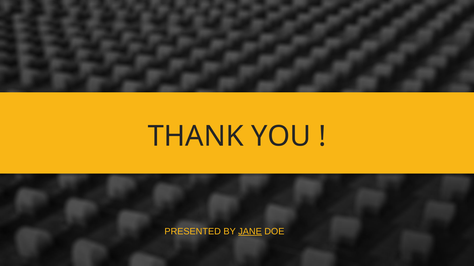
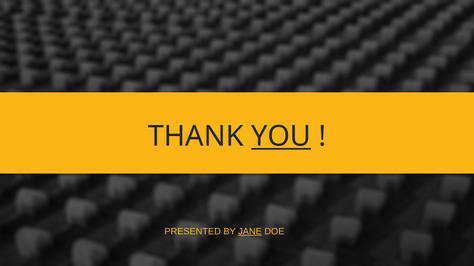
YOU underline: none -> present (281, 137)
